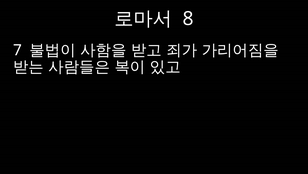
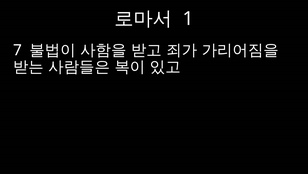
8: 8 -> 1 (188, 19)
